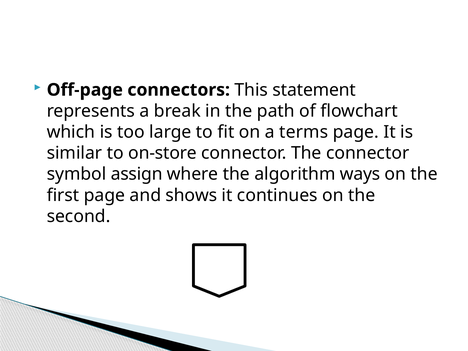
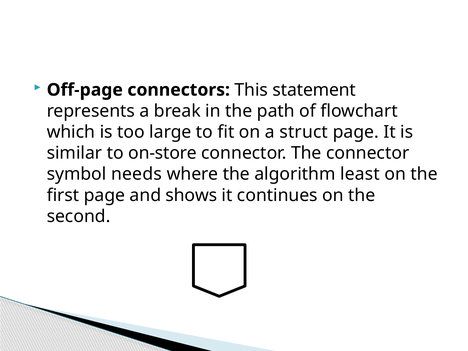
terms: terms -> struct (304, 132)
assign: assign -> needs (136, 174)
ways: ways -> least (360, 174)
